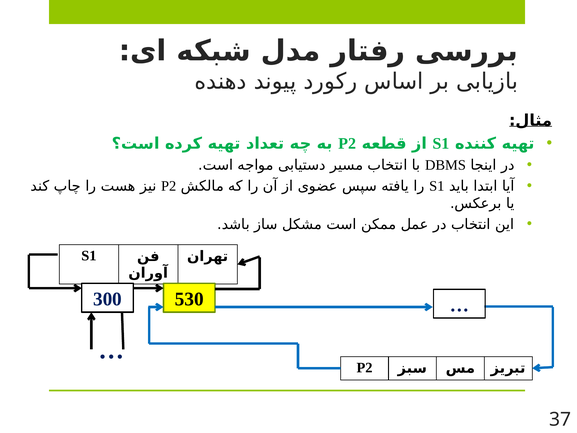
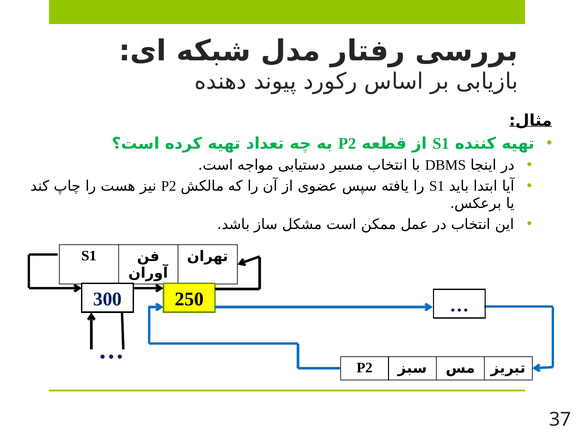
530: 530 -> 250 (189, 299)
